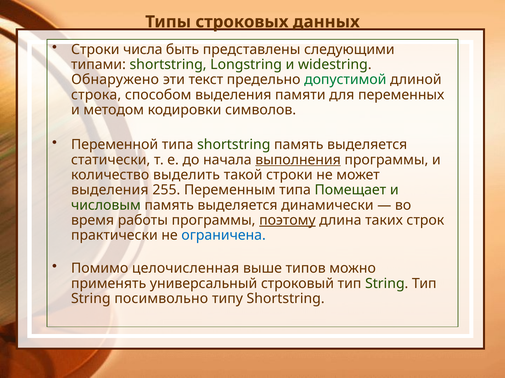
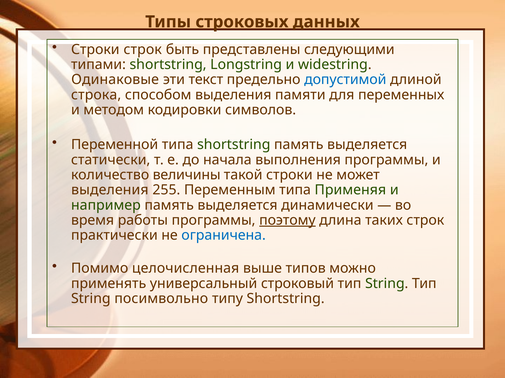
Строки числа: числа -> строк (143, 49)
Обнаружено: Обнаружено -> Одинаковые (115, 80)
допустимой colour: green -> blue (345, 80)
выполнения underline: present -> none (298, 160)
выделить: выделить -> величины (187, 175)
Помещает: Помещает -> Применяя (350, 190)
числовым: числовым -> например (106, 205)
